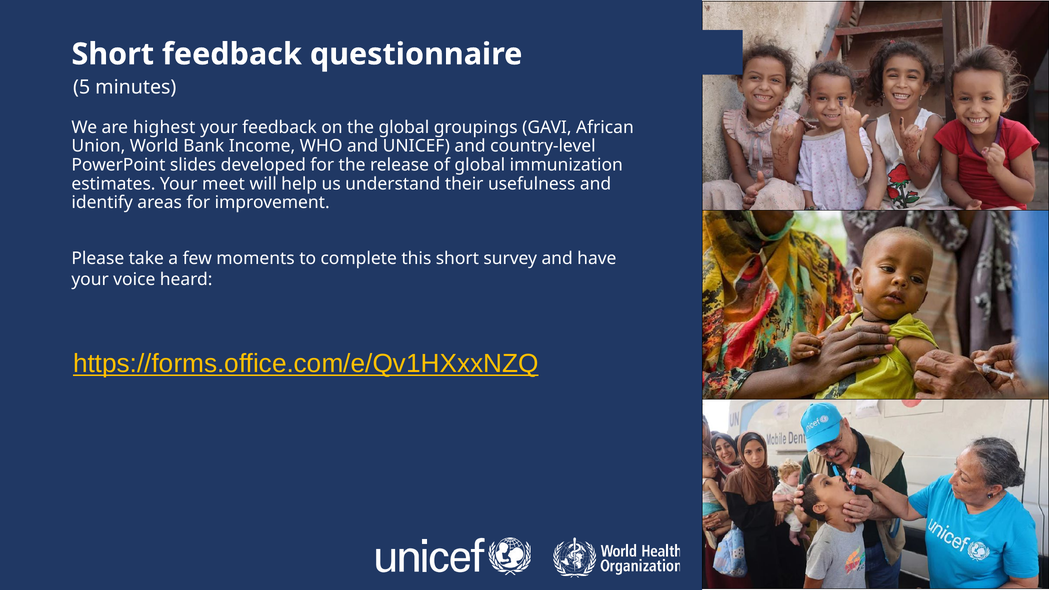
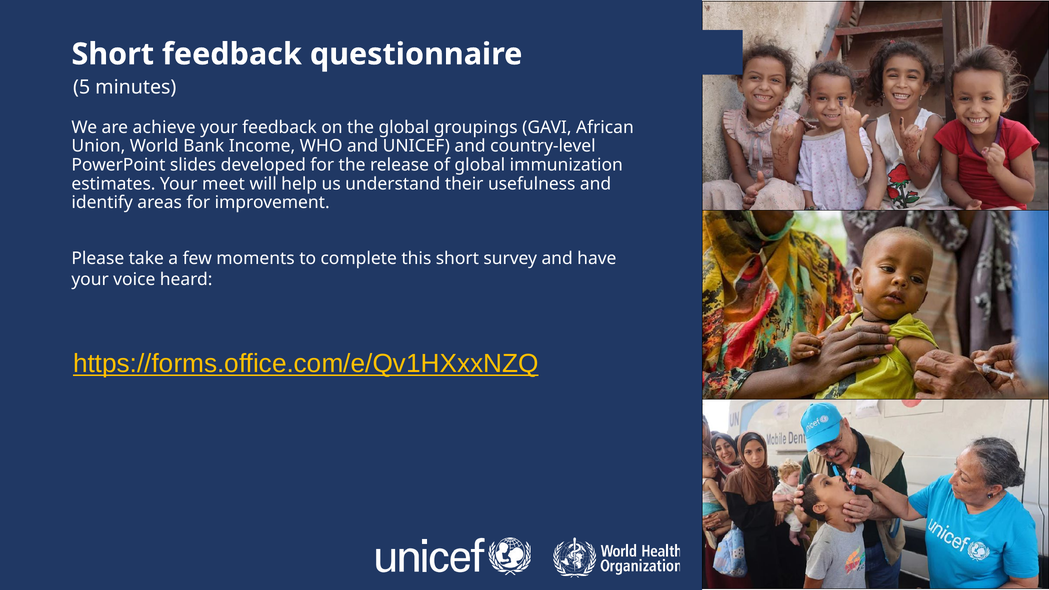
highest: highest -> achieve (164, 127)
